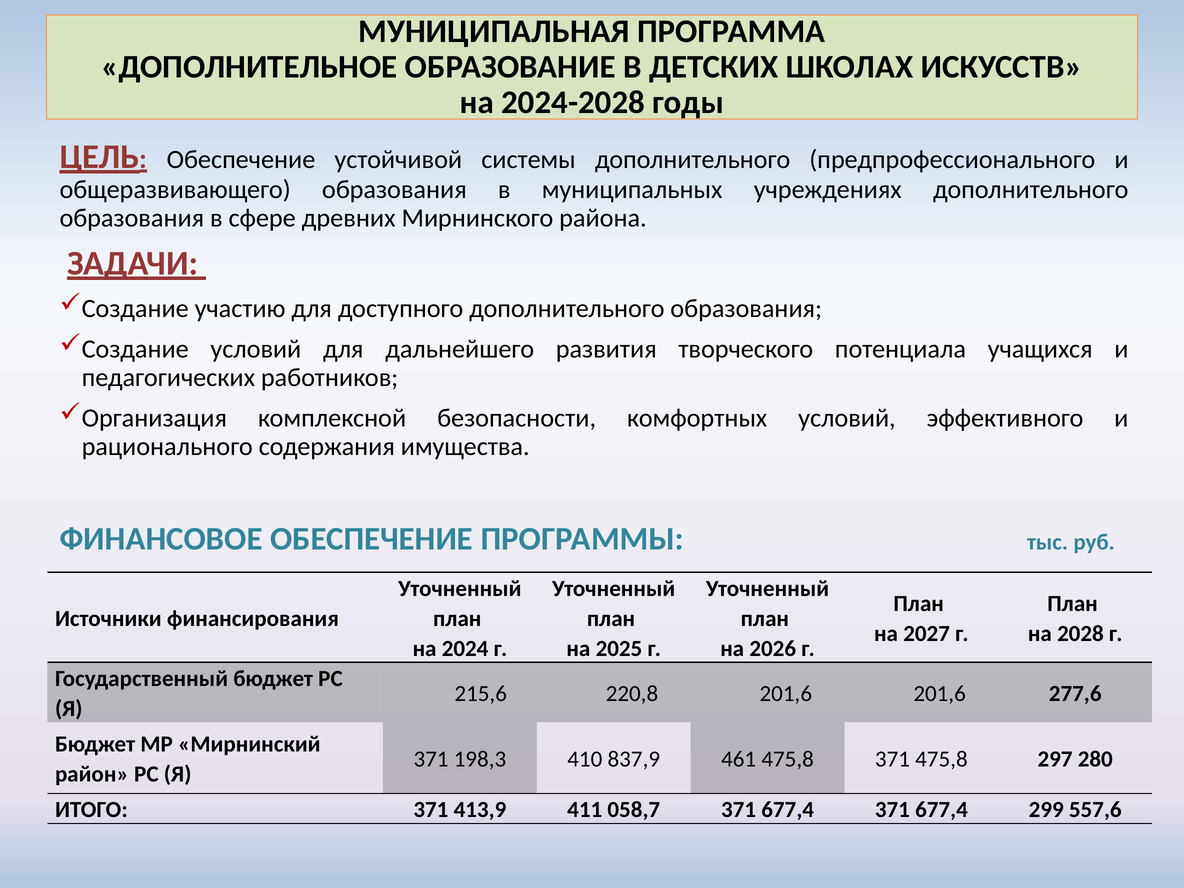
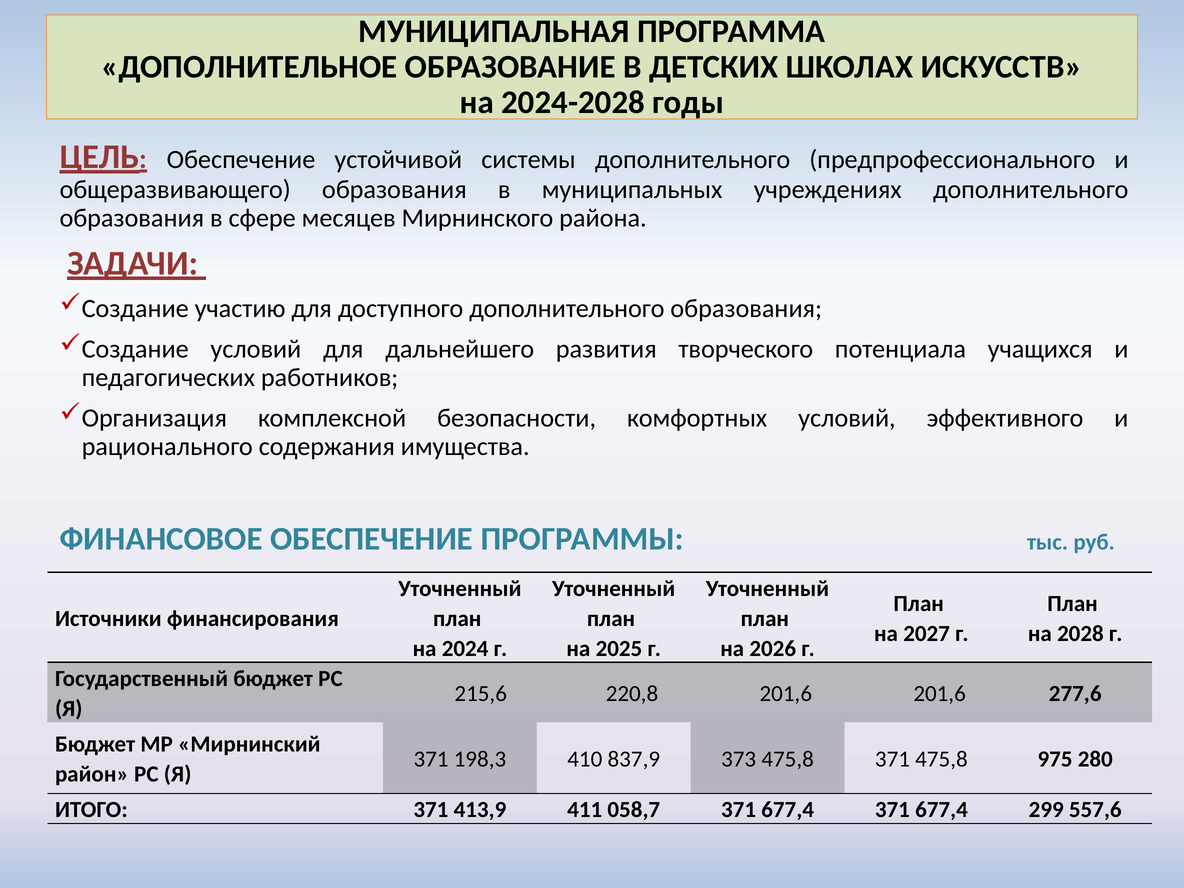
древних: древних -> месяцев (349, 218)
461: 461 -> 373 (739, 759)
297: 297 -> 975 (1055, 759)
